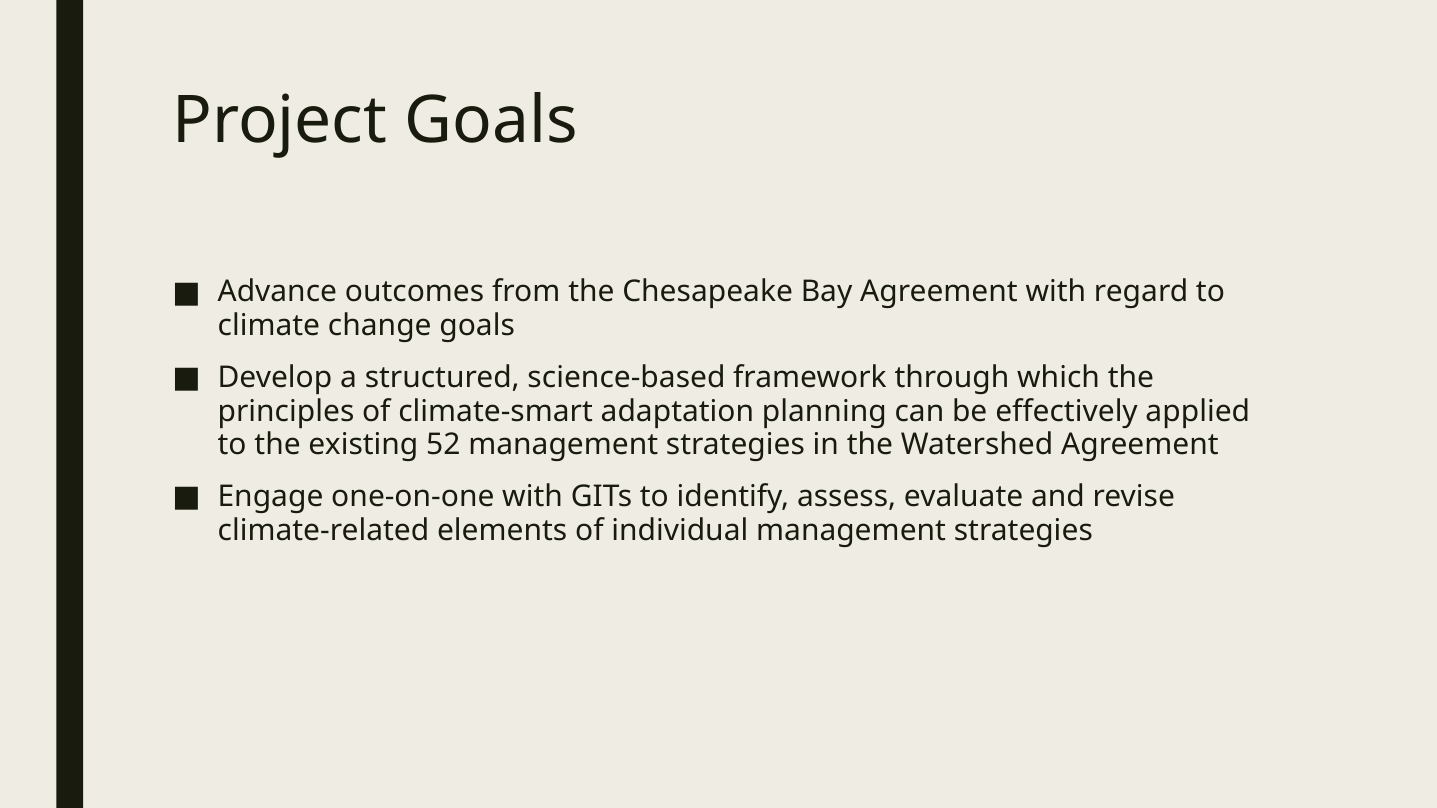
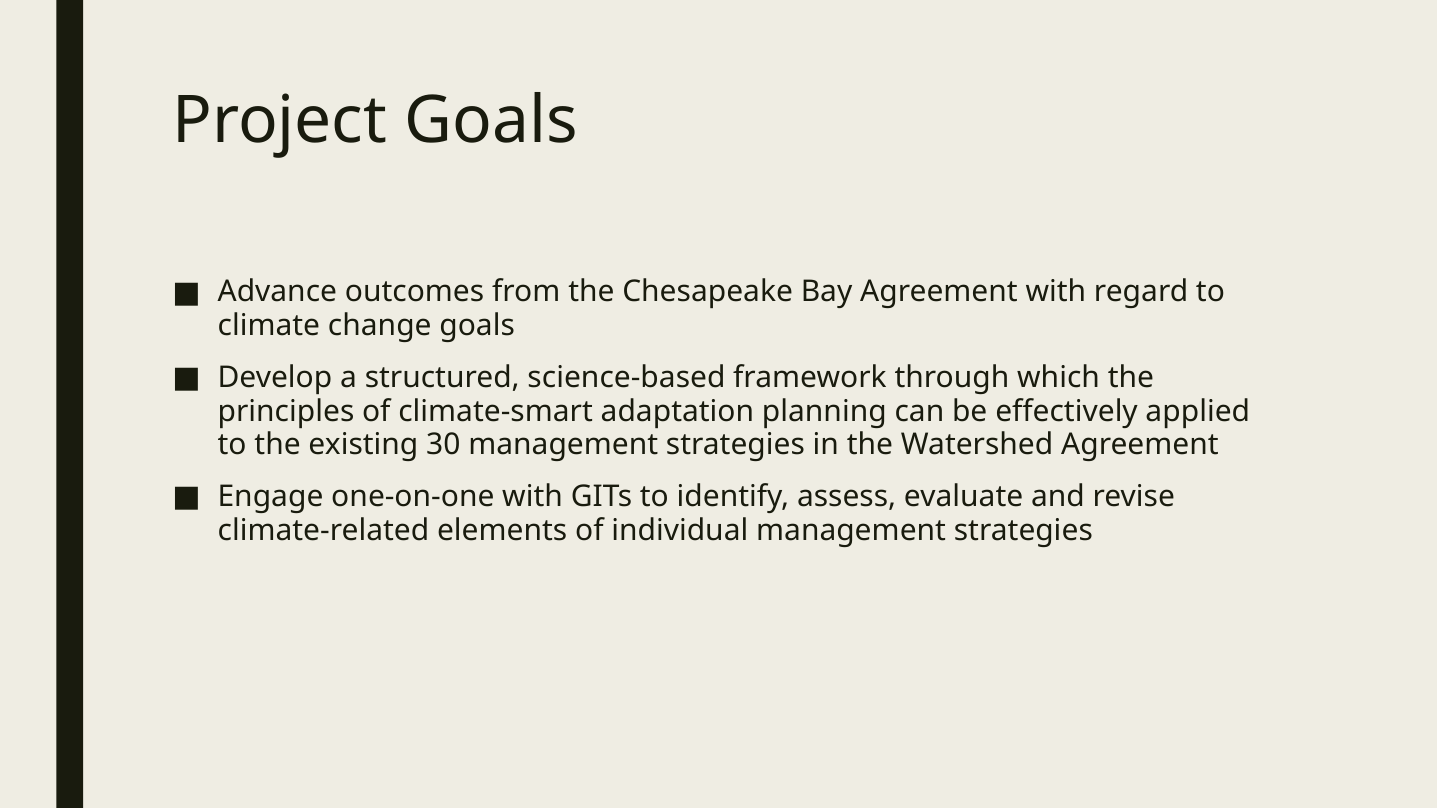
52: 52 -> 30 (443, 445)
